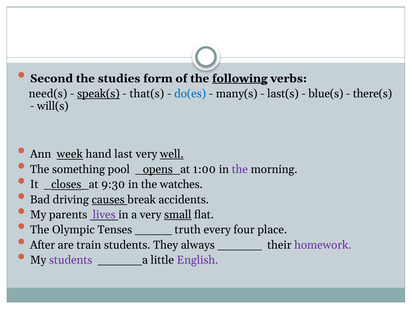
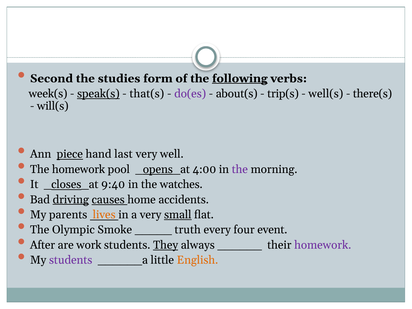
need(s: need(s -> week(s (48, 94)
do(es colour: blue -> purple (190, 94)
many(s: many(s -> about(s (237, 94)
last(s: last(s -> trip(s (283, 94)
blue(s: blue(s -> well(s (326, 94)
week: week -> piece (70, 154)
well underline: present -> none (172, 154)
The something: something -> homework (79, 169)
1:00: 1:00 -> 4:00 (204, 169)
9:30: 9:30 -> 9:40 (113, 184)
driving underline: none -> present (71, 200)
break: break -> home (142, 200)
lives colour: purple -> orange (104, 215)
Tenses: Tenses -> Smoke (115, 230)
place: place -> event (272, 230)
train: train -> work (89, 245)
They underline: none -> present (166, 245)
English colour: purple -> orange (197, 260)
